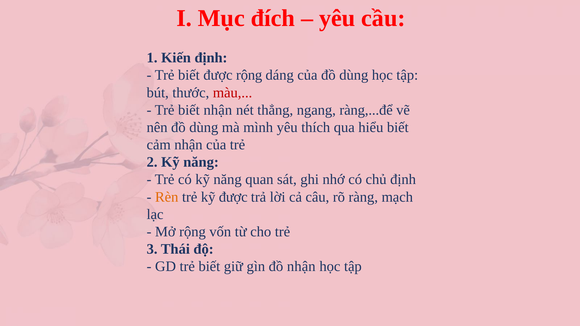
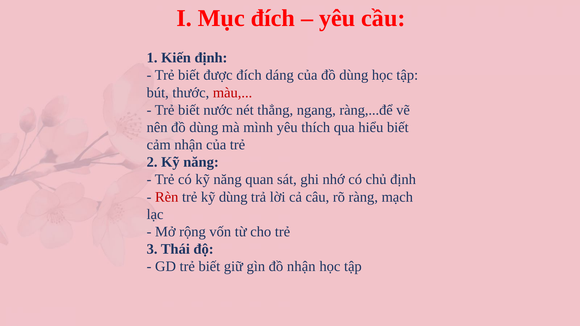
được rộng: rộng -> đích (249, 75)
biết nhận: nhận -> nước (218, 110)
Rèn colour: orange -> red (167, 197)
kỹ được: được -> dùng (233, 197)
